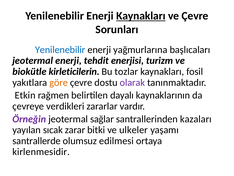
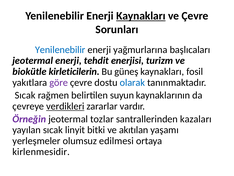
tozlar: tozlar -> güneş (126, 71)
göre colour: orange -> purple (59, 82)
olarak colour: purple -> blue (132, 82)
Etkin: Etkin -> Sıcak (25, 95)
dayalı: dayalı -> suyun (122, 95)
verdikleri underline: none -> present (65, 106)
sağlar: sağlar -> tozlar (102, 119)
zarar: zarar -> linyit (75, 130)
ulkeler: ulkeler -> akıtılan (134, 130)
santrallerde: santrallerde -> yerleşmeler (36, 140)
